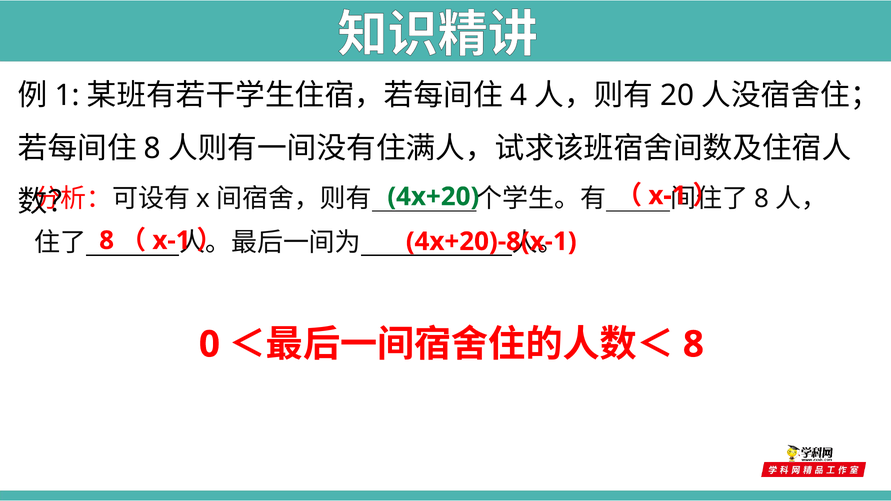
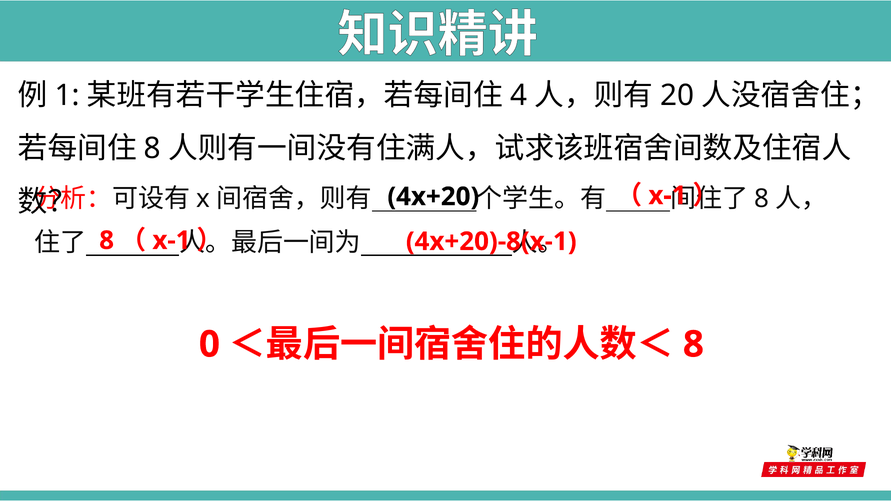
4x+20 colour: green -> black (433, 197)
